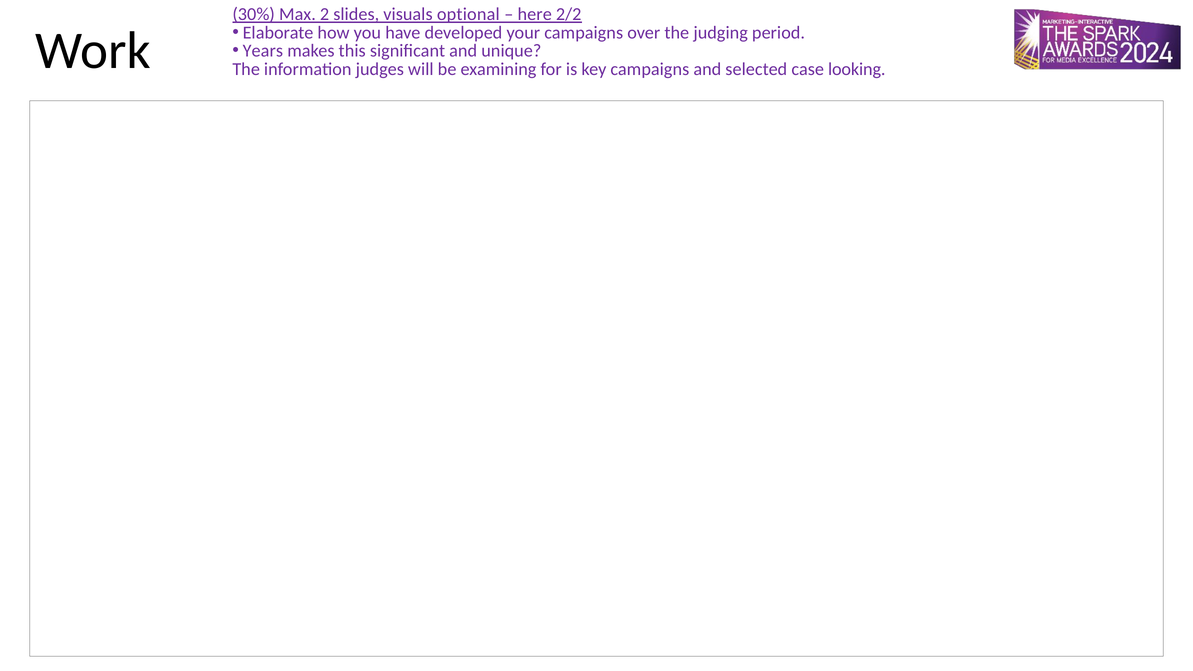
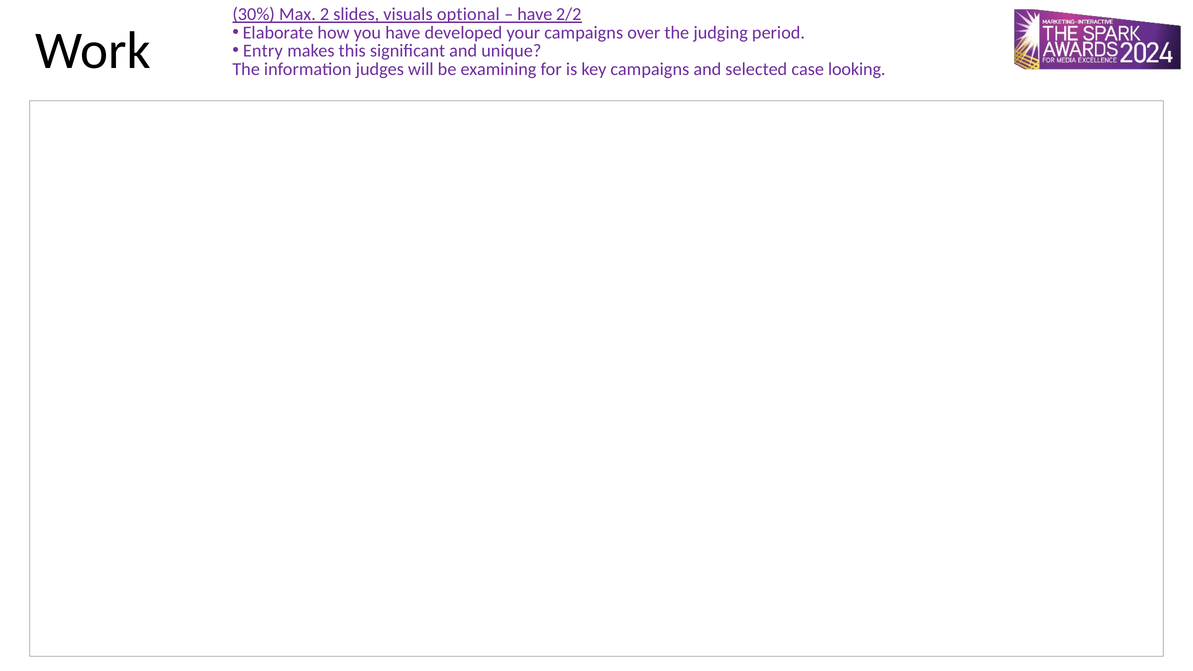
here: here -> have (535, 14)
Years: Years -> Entry (263, 51)
